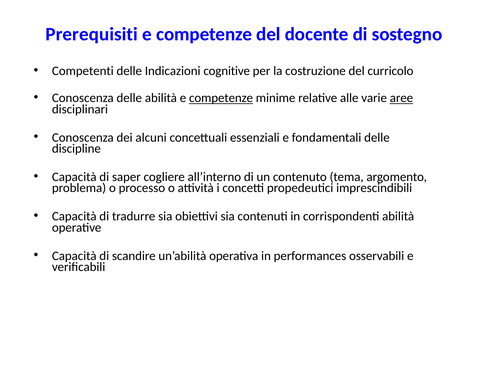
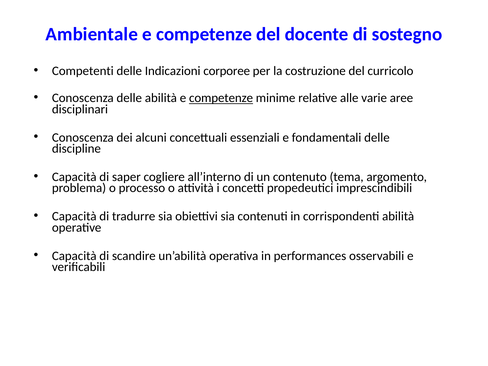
Prerequisiti: Prerequisiti -> Ambientale (92, 34)
cognitive: cognitive -> corporee (227, 71)
aree underline: present -> none (401, 98)
